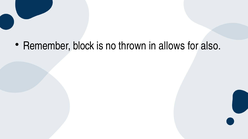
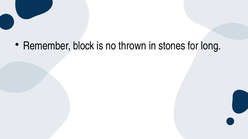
allows: allows -> stones (172, 46)
also: also -> long (211, 46)
